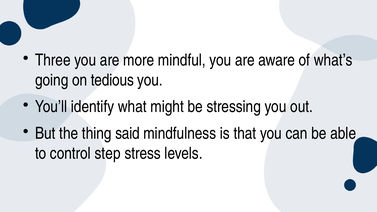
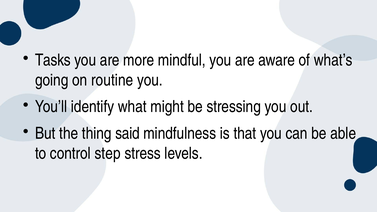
Three: Three -> Tasks (53, 60)
tedious: tedious -> routine (112, 80)
